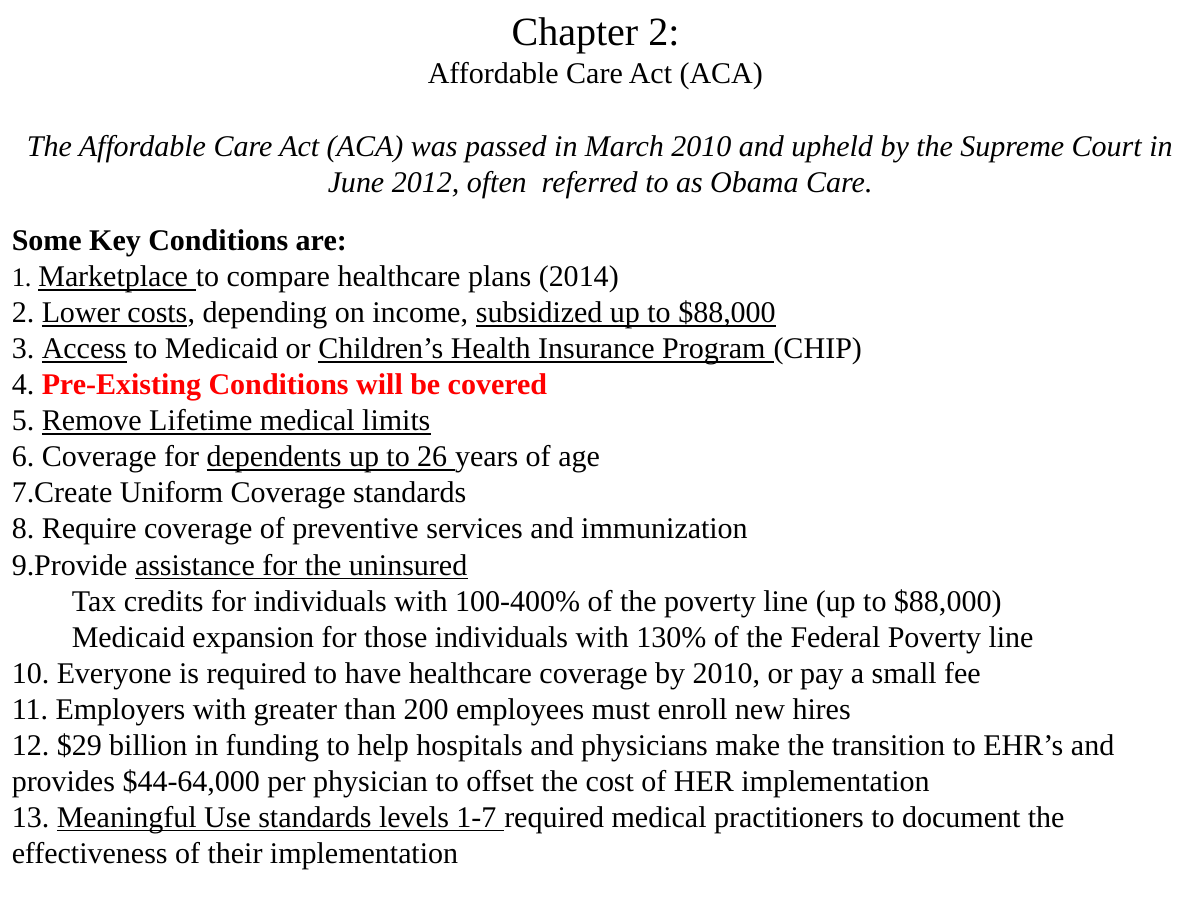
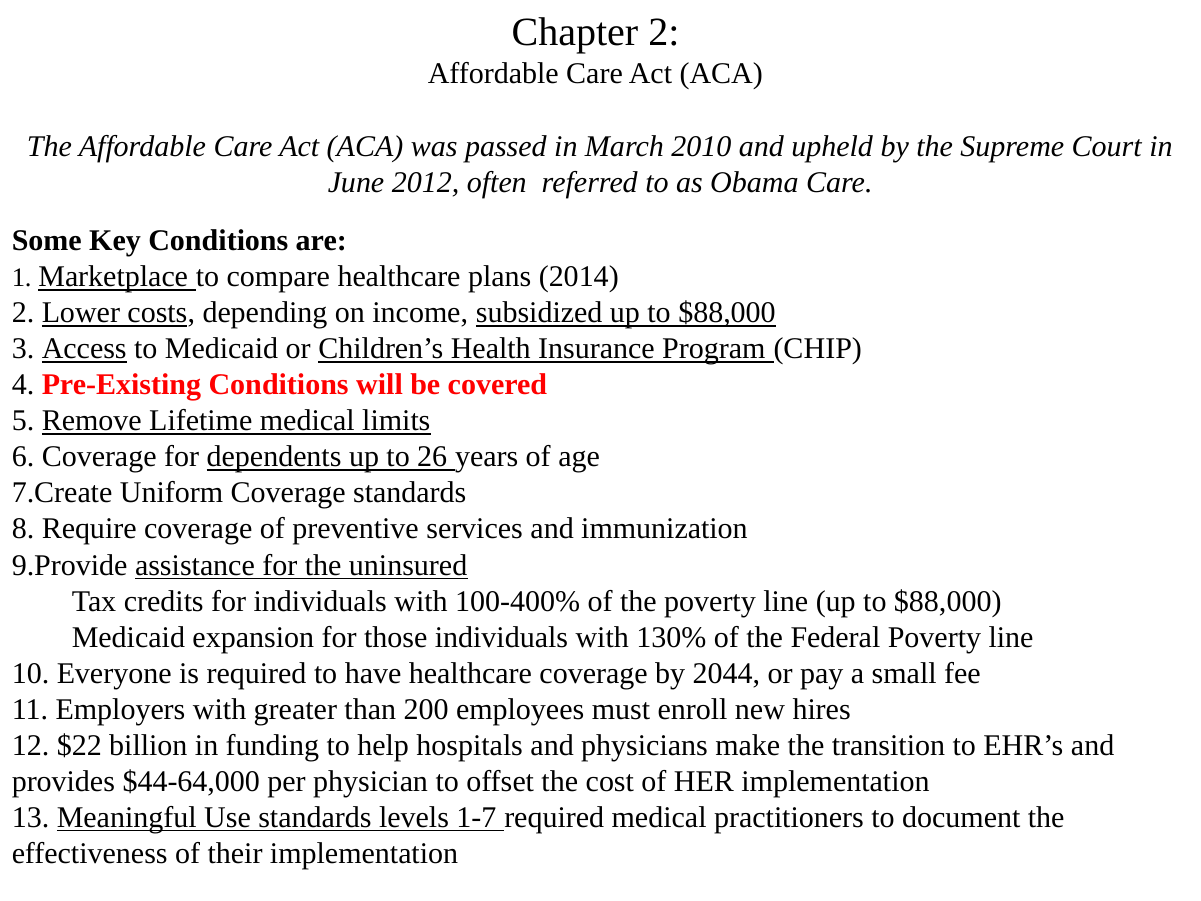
by 2010: 2010 -> 2044 (726, 673)
$29: $29 -> $22 (79, 745)
